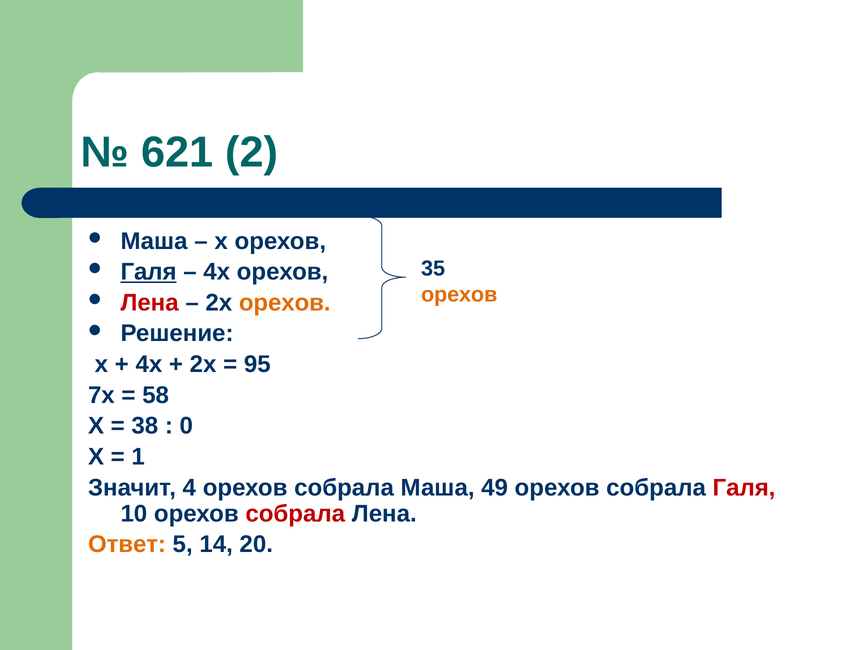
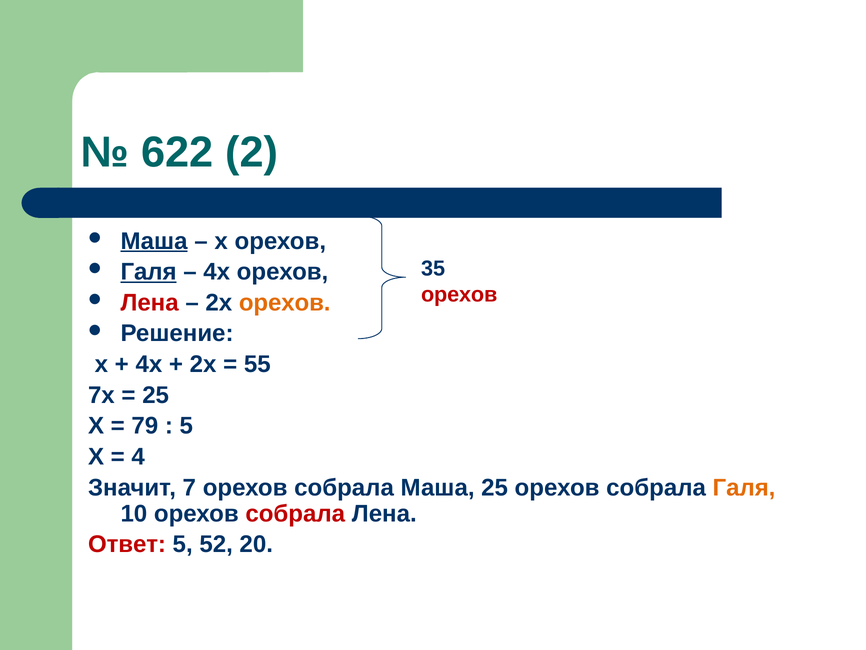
621: 621 -> 622 (177, 152)
Маша underline: none -> present (154, 241)
орехов colour: orange -> red (459, 294)
95: 95 -> 55 (257, 364)
58: 58 -> 25 (156, 395)
38: 38 -> 79 (145, 426)
0: 0 -> 5 (186, 426)
1: 1 -> 4 (138, 456)
4: 4 -> 7 (189, 487)
Маша 49: 49 -> 25 (495, 487)
Галя colour: red -> orange (744, 487)
Ответ colour: orange -> red (127, 544)
14: 14 -> 52 (216, 544)
